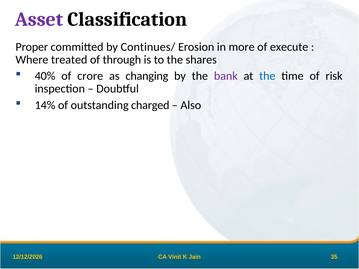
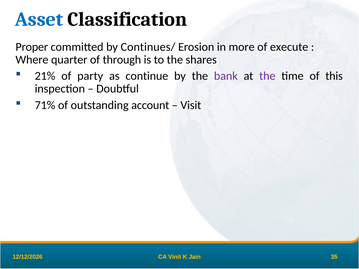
Asset colour: purple -> blue (39, 19)
treated: treated -> quarter (69, 60)
40%: 40% -> 21% (45, 76)
crore: crore -> party (90, 76)
changing: changing -> continue (147, 76)
the colour: blue -> purple (267, 76)
risk: risk -> this (334, 76)
14%: 14% -> 71% (45, 105)
charged: charged -> account (150, 105)
Also: Also -> Visit (191, 105)
